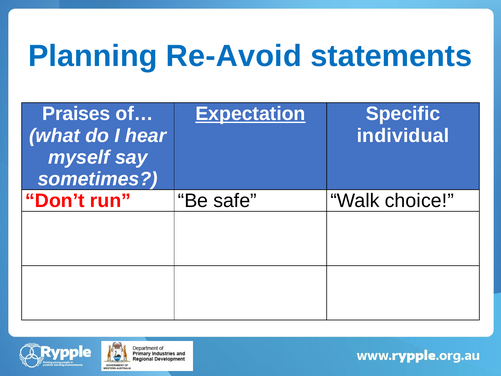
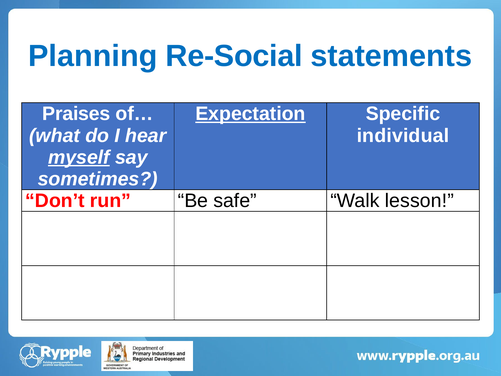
Re-Avoid: Re-Avoid -> Re-Social (234, 56)
myself underline: none -> present (79, 157)
choice: choice -> lesson (419, 201)
